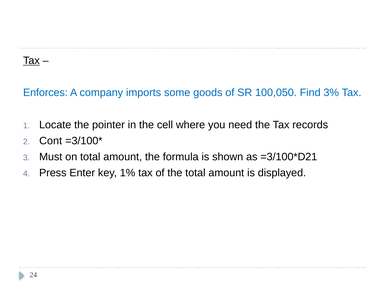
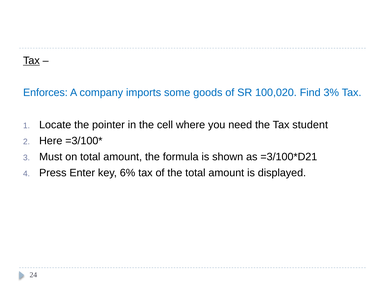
100,050: 100,050 -> 100,020 (276, 93)
records: records -> student (310, 125)
Cont: Cont -> Here (51, 141)
1%: 1% -> 6% (128, 173)
